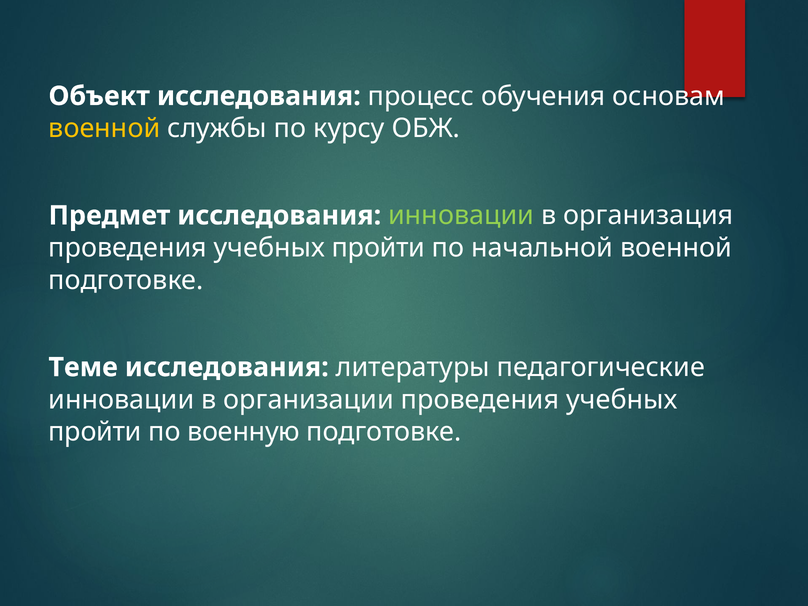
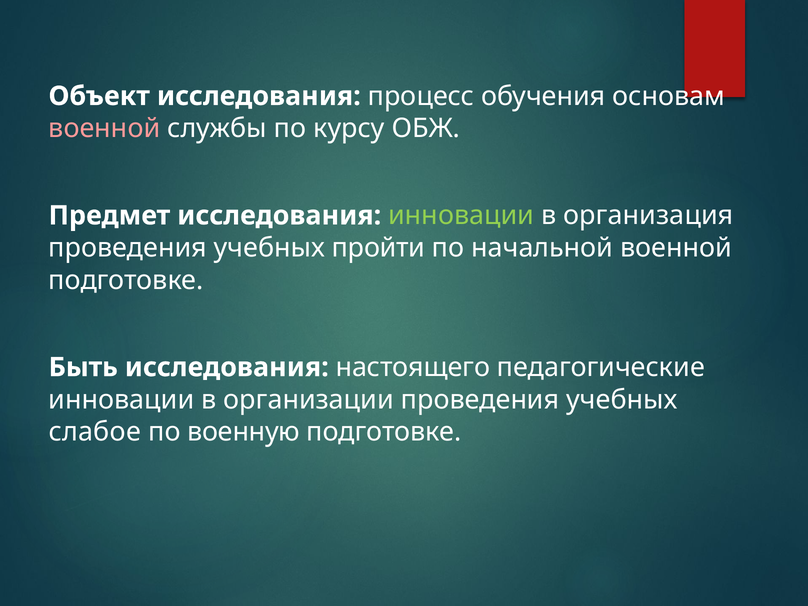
военной colour: yellow -> pink (104, 128)
Теме: Теме -> Быть (83, 367)
литературы: литературы -> настоящего (413, 367)
пройти: пройти -> слабое (95, 432)
